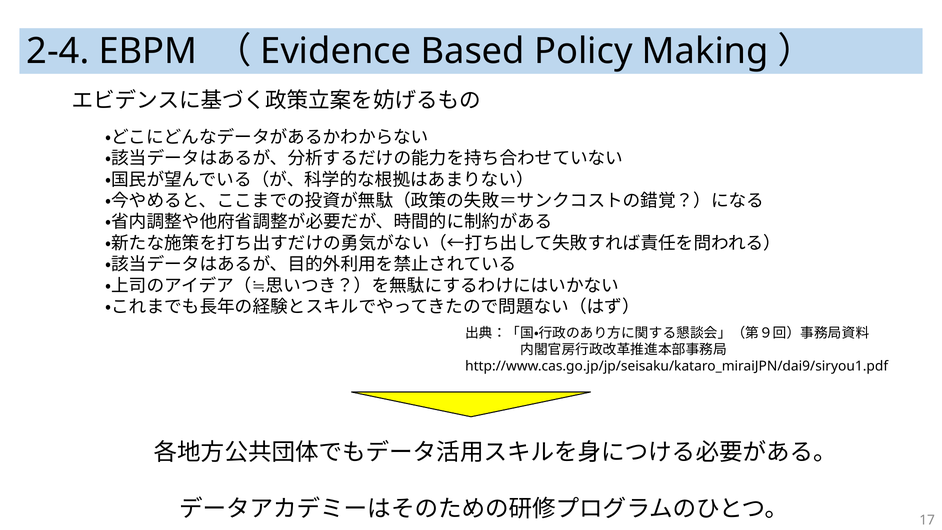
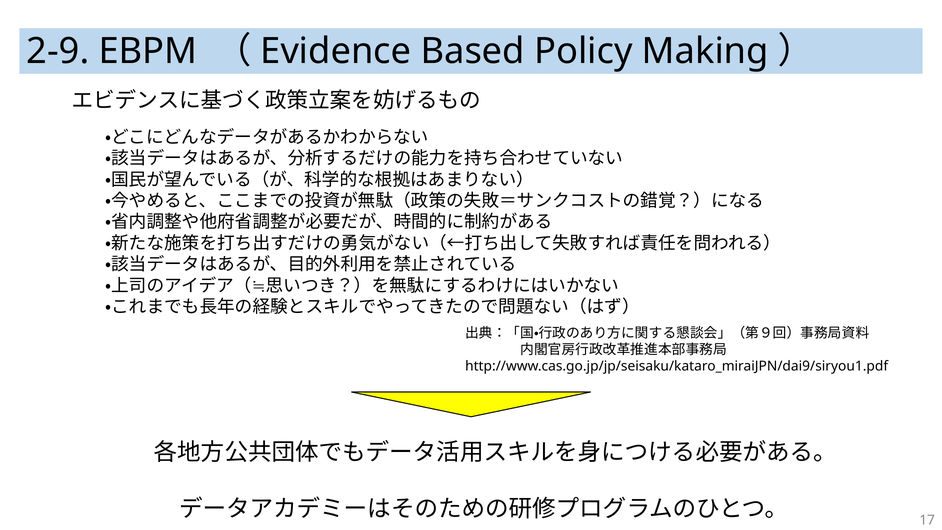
2-4: 2-4 -> 2-9 (58, 51)
